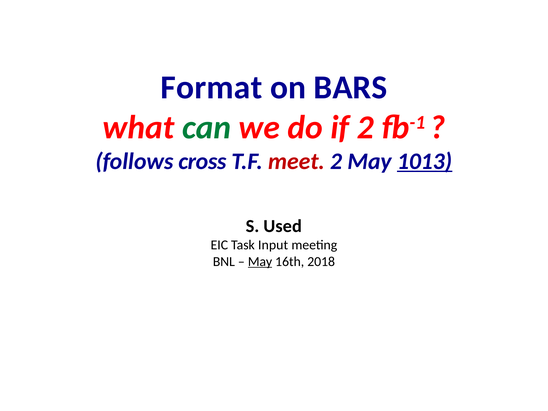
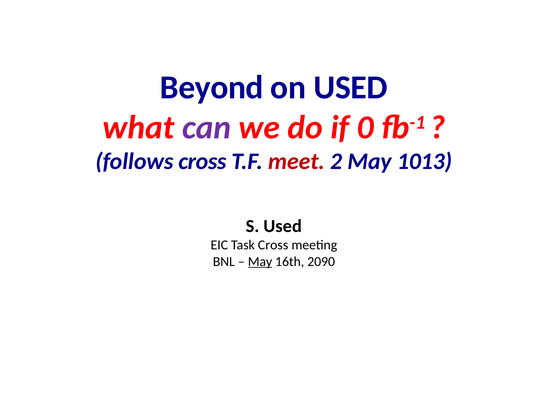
Format: Format -> Beyond (212, 87)
on BARS: BARS -> USED (351, 87)
can colour: green -> purple (207, 128)
if 2: 2 -> 0 (365, 128)
1013 underline: present -> none (425, 161)
Task Input: Input -> Cross (273, 245)
2018: 2018 -> 2090 (321, 262)
